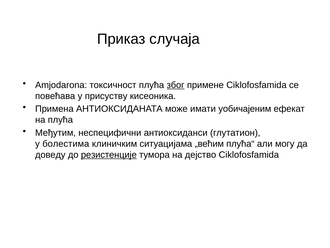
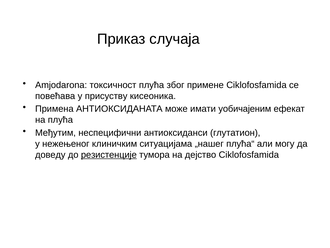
због underline: present -> none (176, 85)
болестима: болестима -> нежењеног (66, 143)
„већим: „већим -> „нашег (209, 143)
